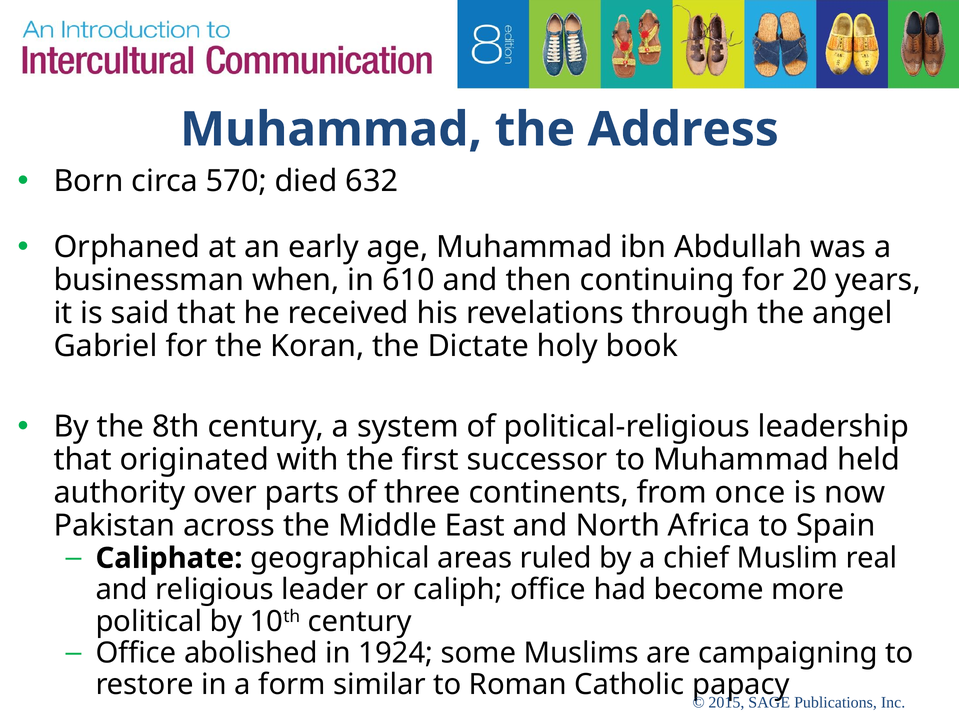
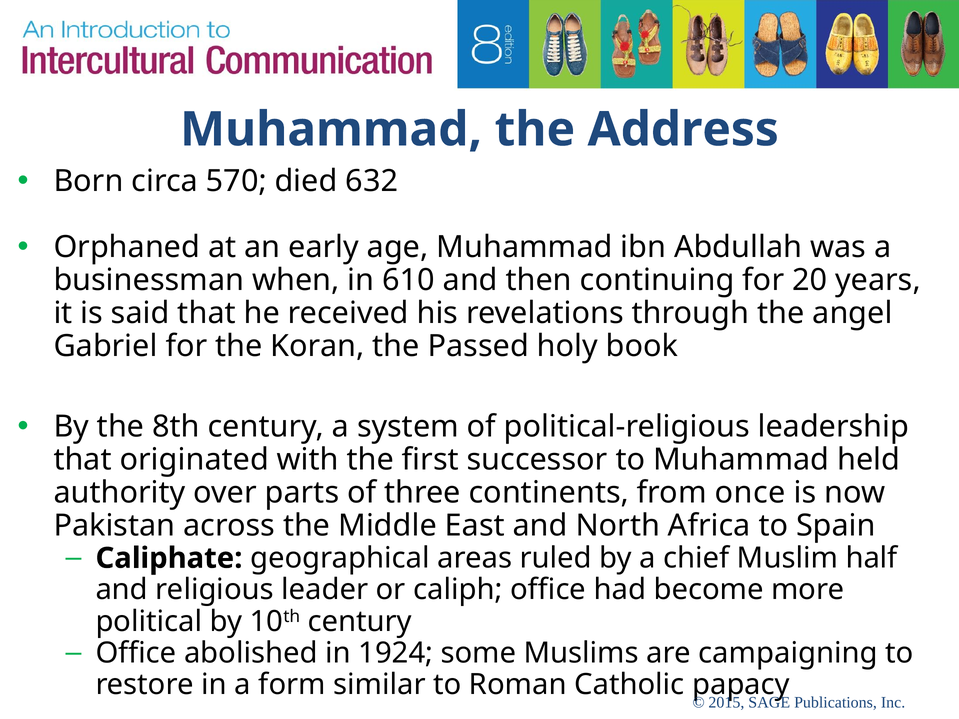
Dictate: Dictate -> Passed (478, 346)
real: real -> half (871, 558)
